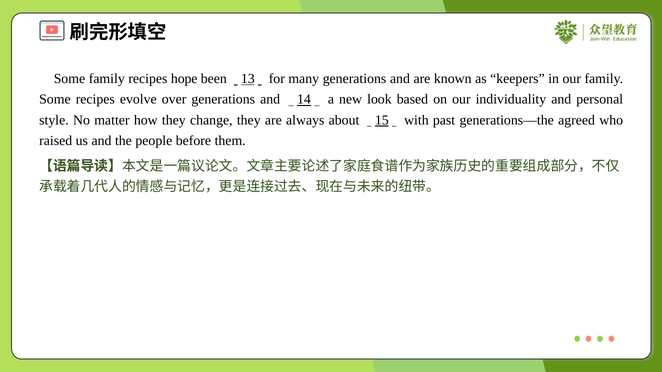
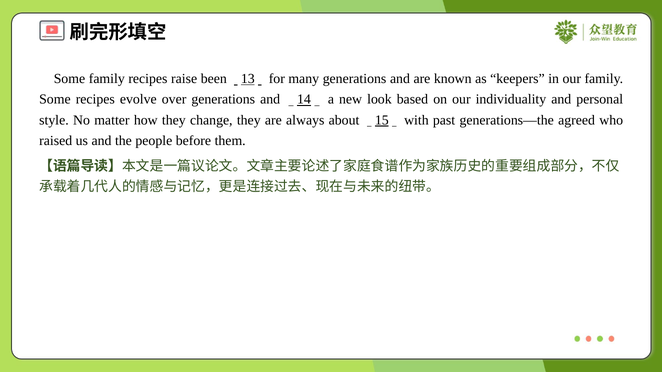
hope: hope -> raise (184, 79)
